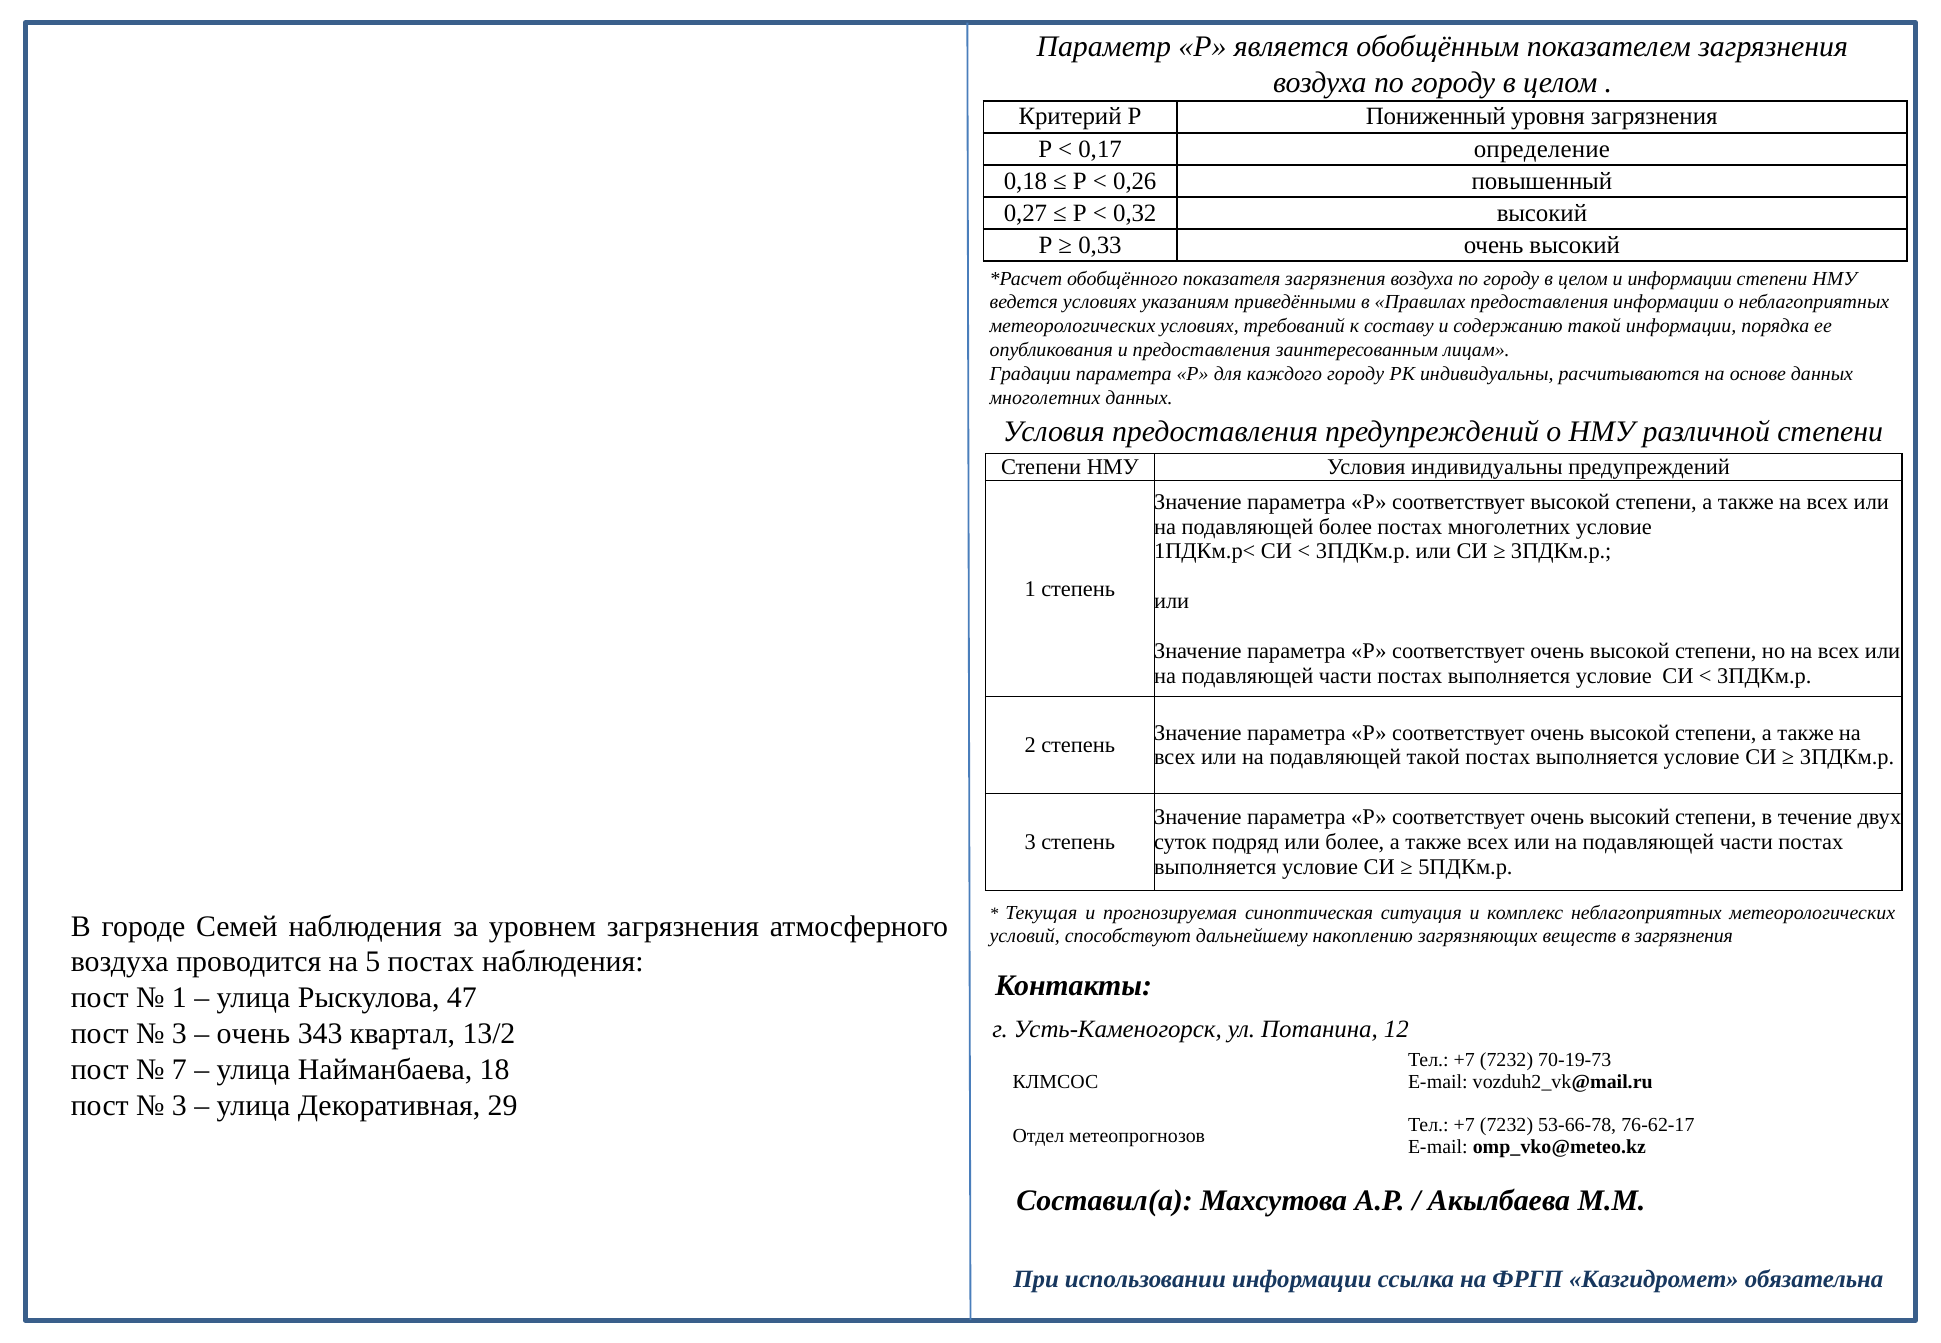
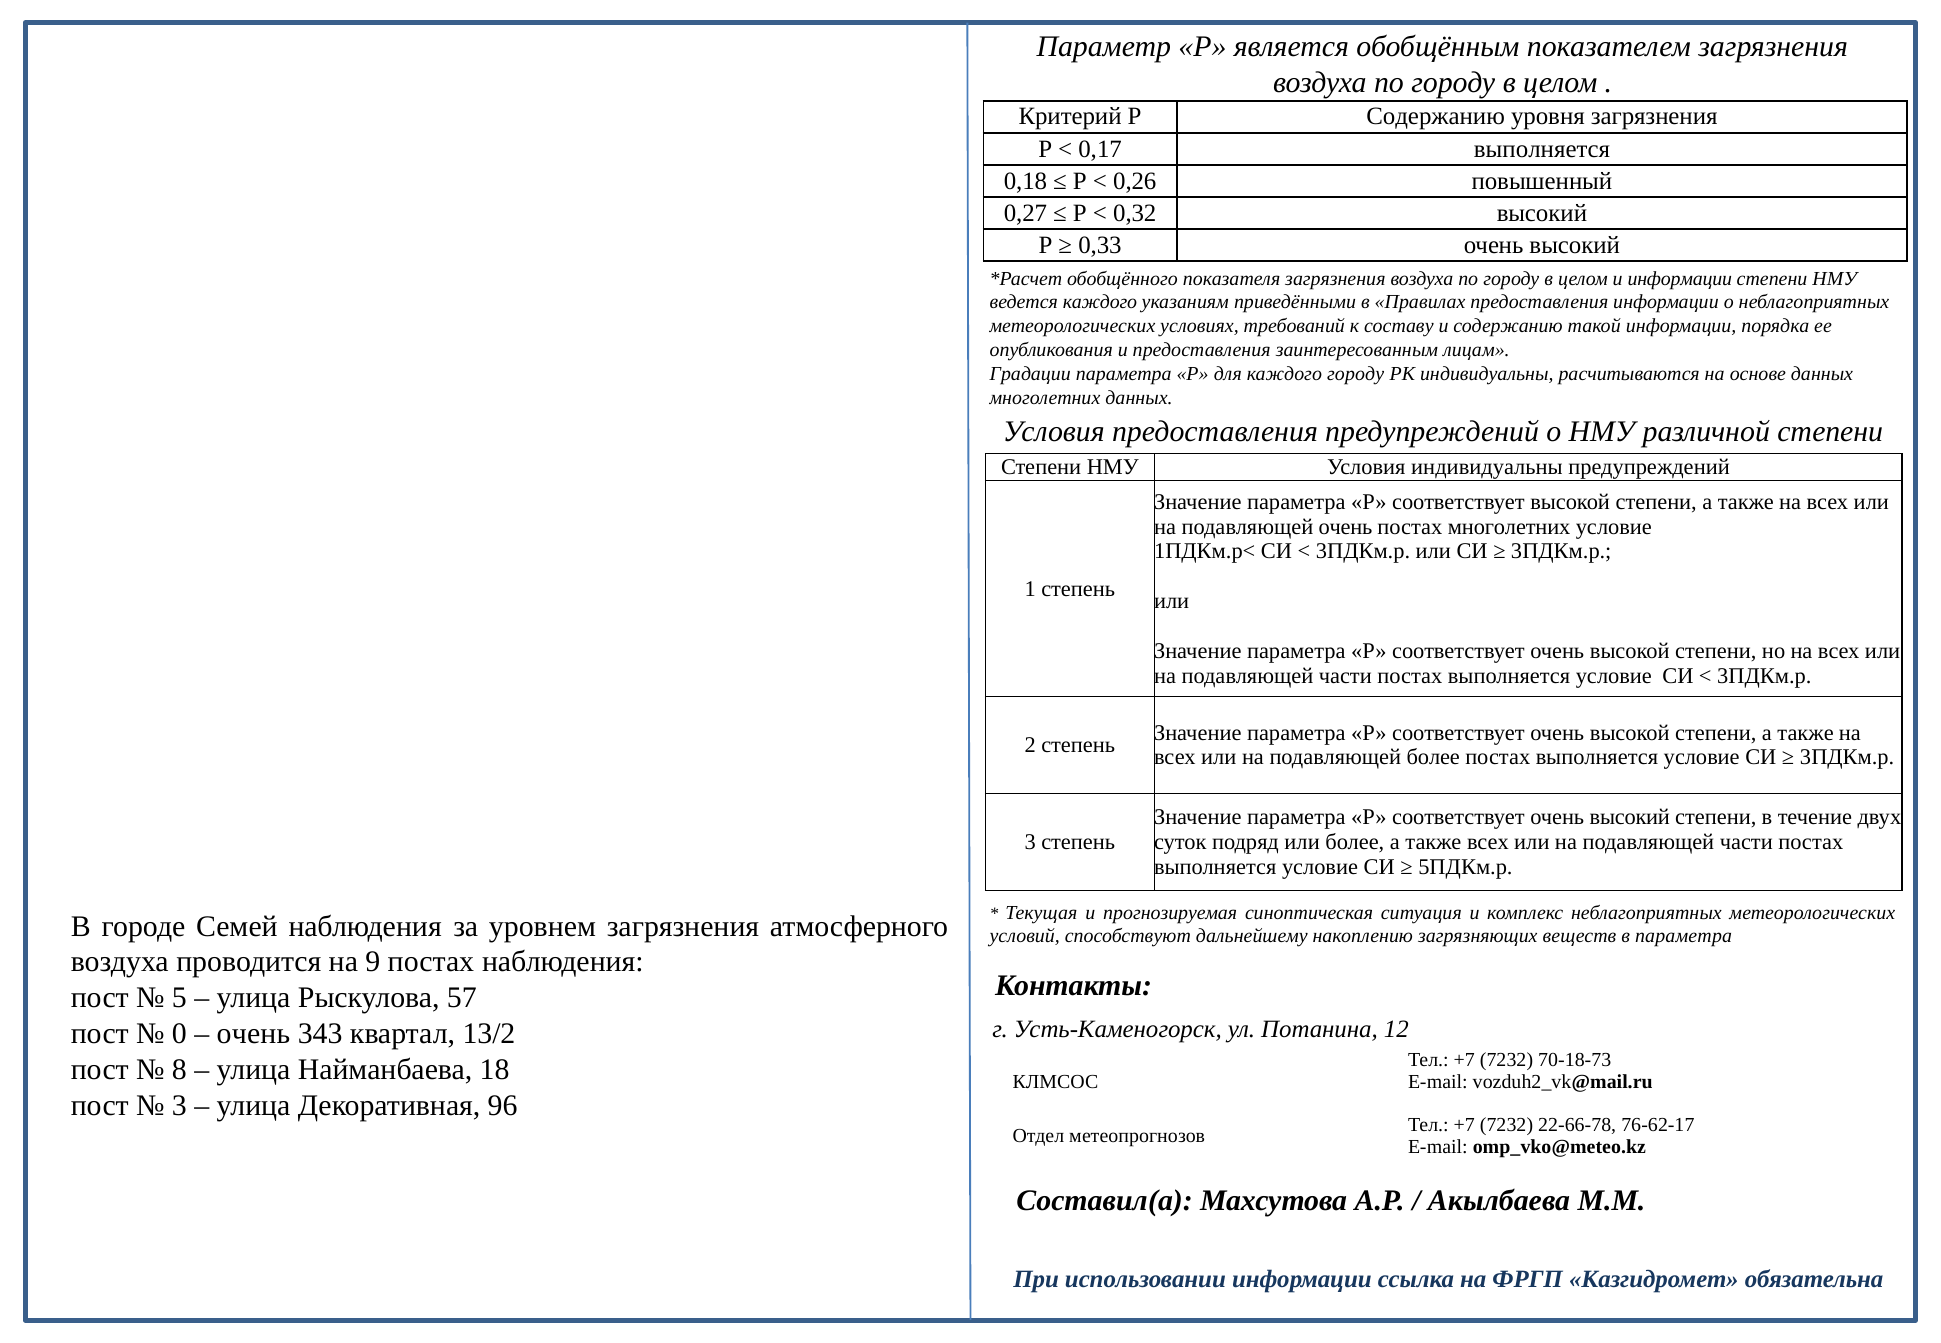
Р Пониженный: Пониженный -> Содержанию (1436, 117)
0,17 определение: определение -> выполняется (1542, 149)
ведется условиях: условиях -> каждого (1100, 303)
подавляющей более: более -> очень (1345, 527)
подавляющей такой: такой -> более (1433, 758)
в загрязнения: загрязнения -> параметра (1684, 937)
5: 5 -> 9 (373, 963)
1: 1 -> 5 (179, 998)
47: 47 -> 57 (462, 998)
3: 3 -> 0 (179, 1034)
70-19-73: 70-19-73 -> 70-18-73 (1575, 1060)
7: 7 -> 8 (179, 1070)
29: 29 -> 96 (503, 1106)
53-66-78: 53-66-78 -> 22-66-78 (1577, 1126)
